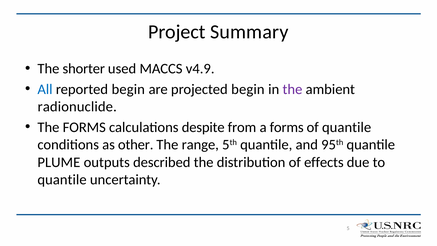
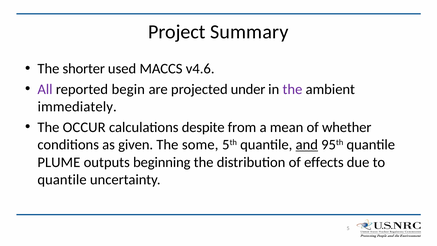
v4.9: v4.9 -> v4.6 (200, 69)
All colour: blue -> purple (45, 89)
projected begin: begin -> under (248, 89)
radionuclide: radionuclide -> immediately (77, 107)
The FORMS: FORMS -> OCCUR (84, 127)
a forms: forms -> mean (287, 127)
of quantile: quantile -> whether (347, 127)
other: other -> given (136, 145)
range: range -> some (200, 145)
and underline: none -> present (307, 145)
described: described -> beginning (162, 162)
